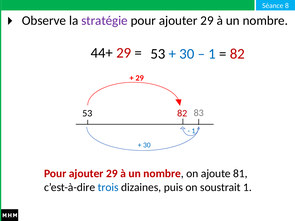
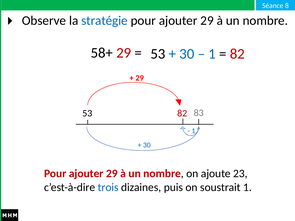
stratégie colour: purple -> blue (105, 21)
44+: 44+ -> 58+ (102, 53)
81: 81 -> 23 (240, 174)
